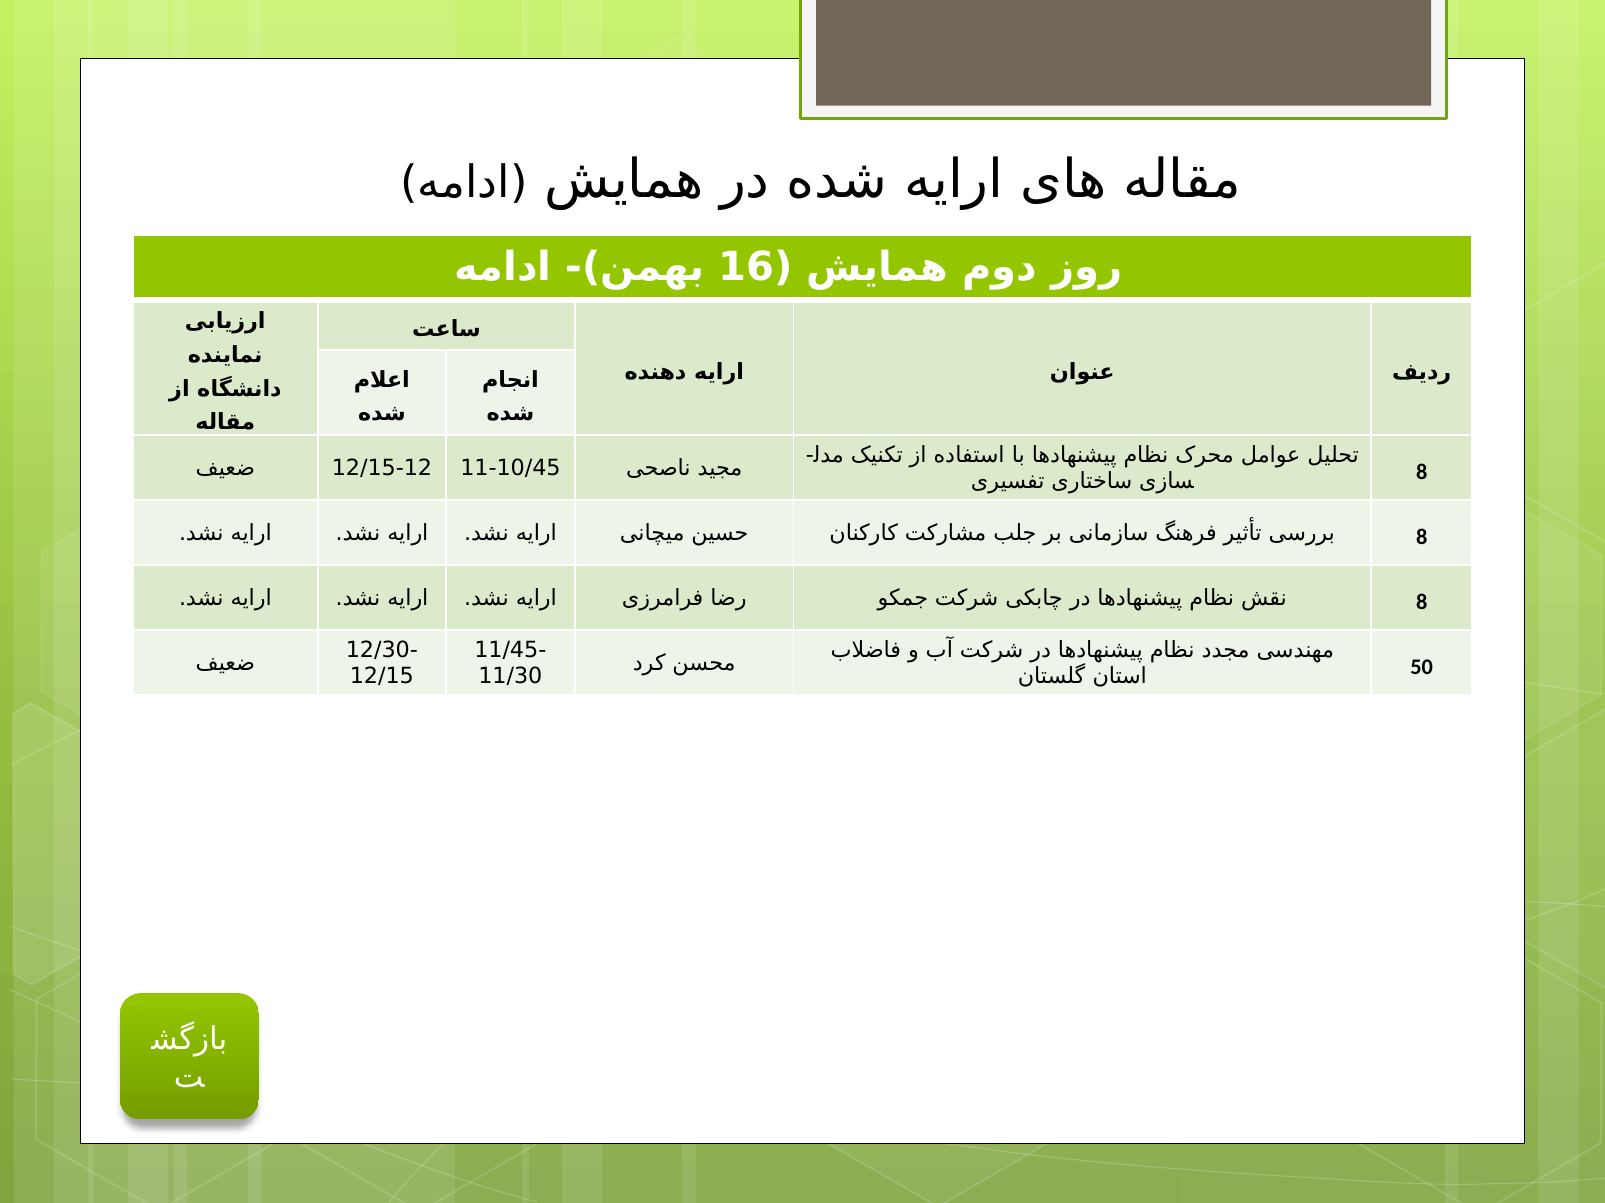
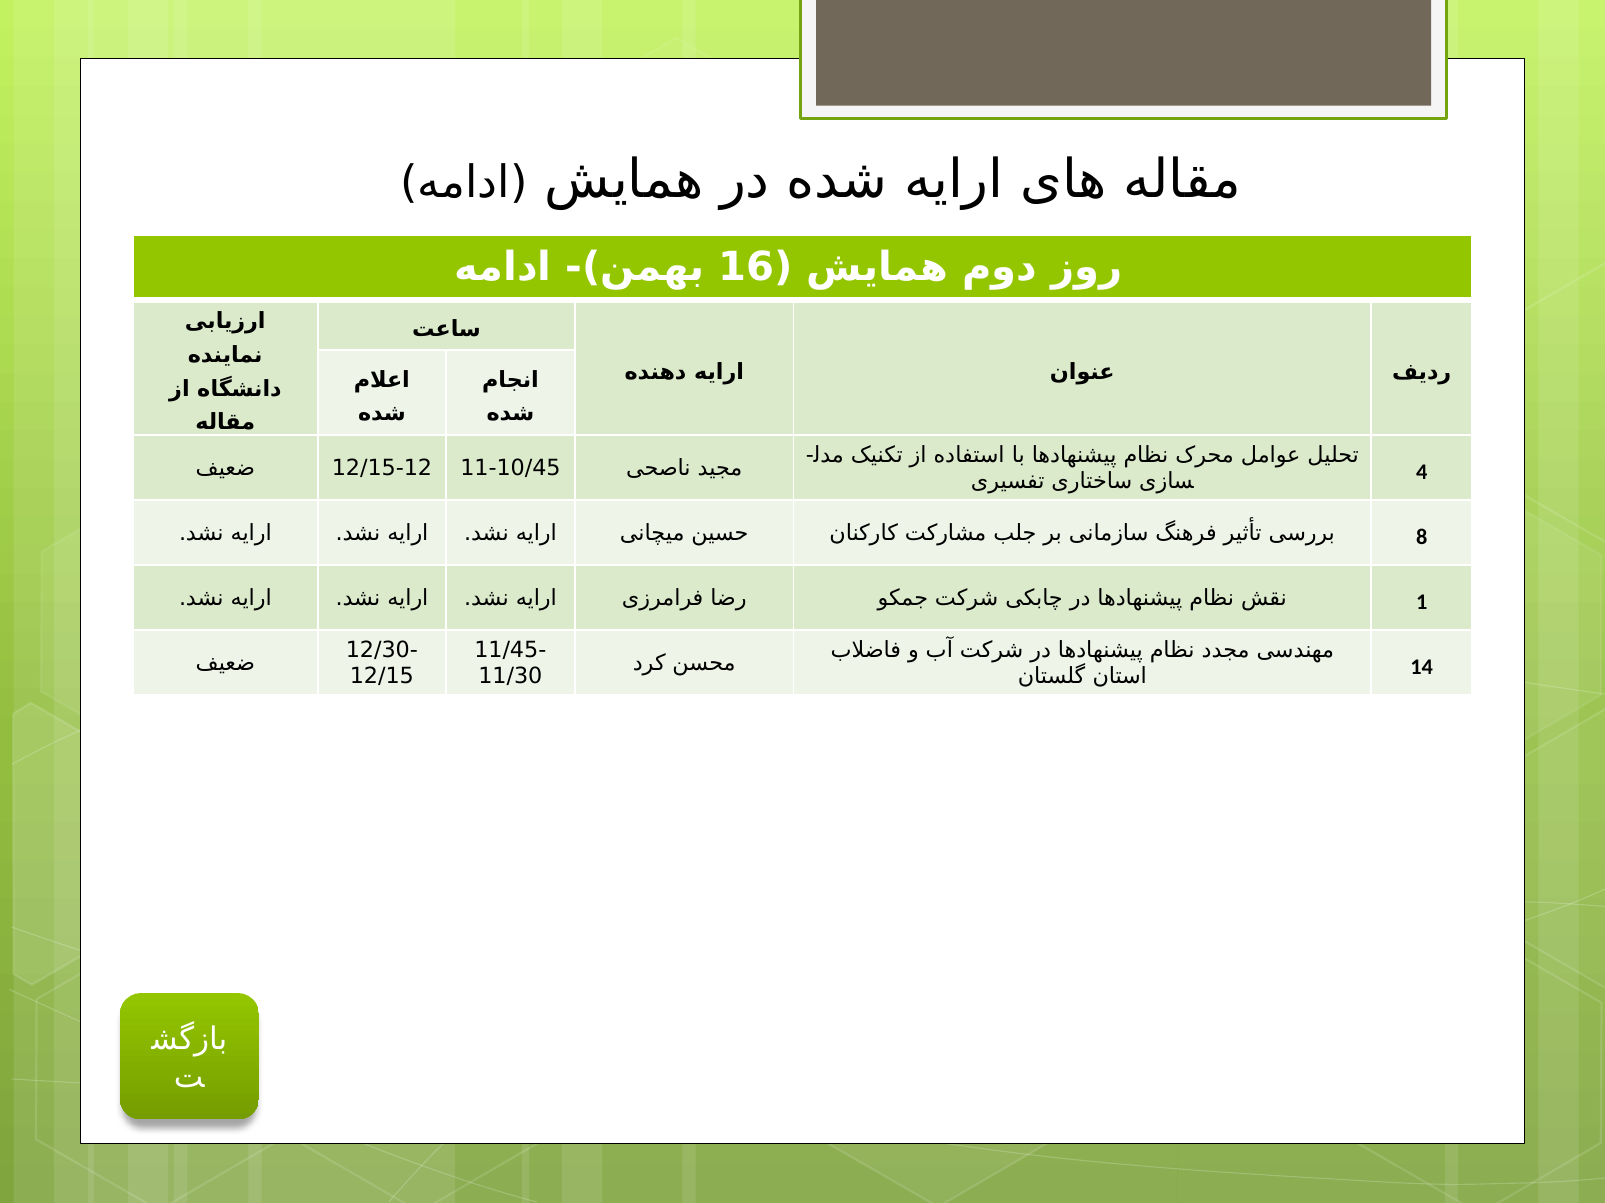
8: 8 -> 4 (1422, 472)
8: 8 -> 1 (1422, 602)
50: 50 -> 14 (1422, 667)
